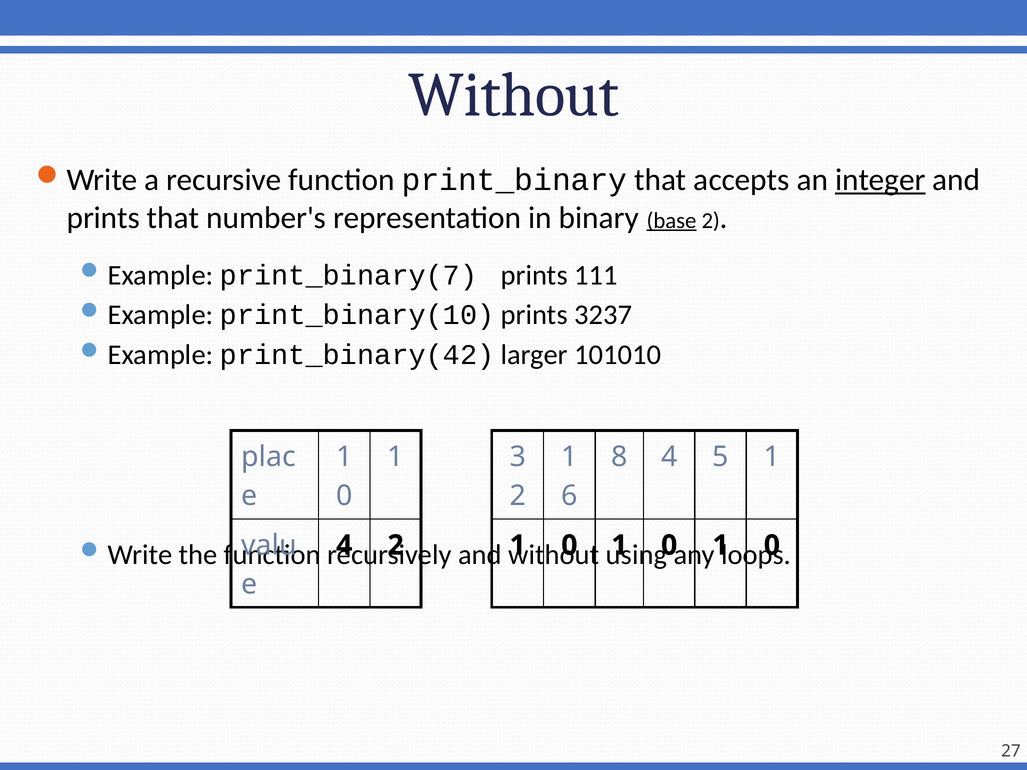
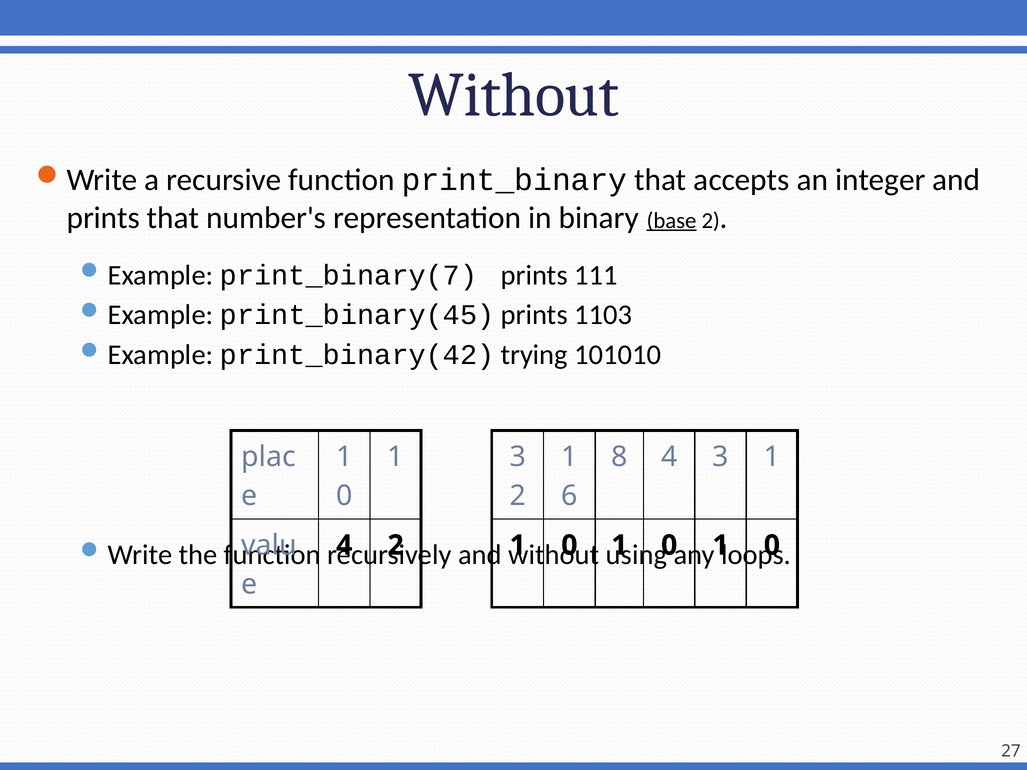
integer underline: present -> none (880, 180)
print_binary(10: print_binary(10 -> print_binary(45 (357, 315)
3237: 3237 -> 1103 (603, 315)
larger: larger -> trying (534, 355)
4 5: 5 -> 3 (721, 457)
